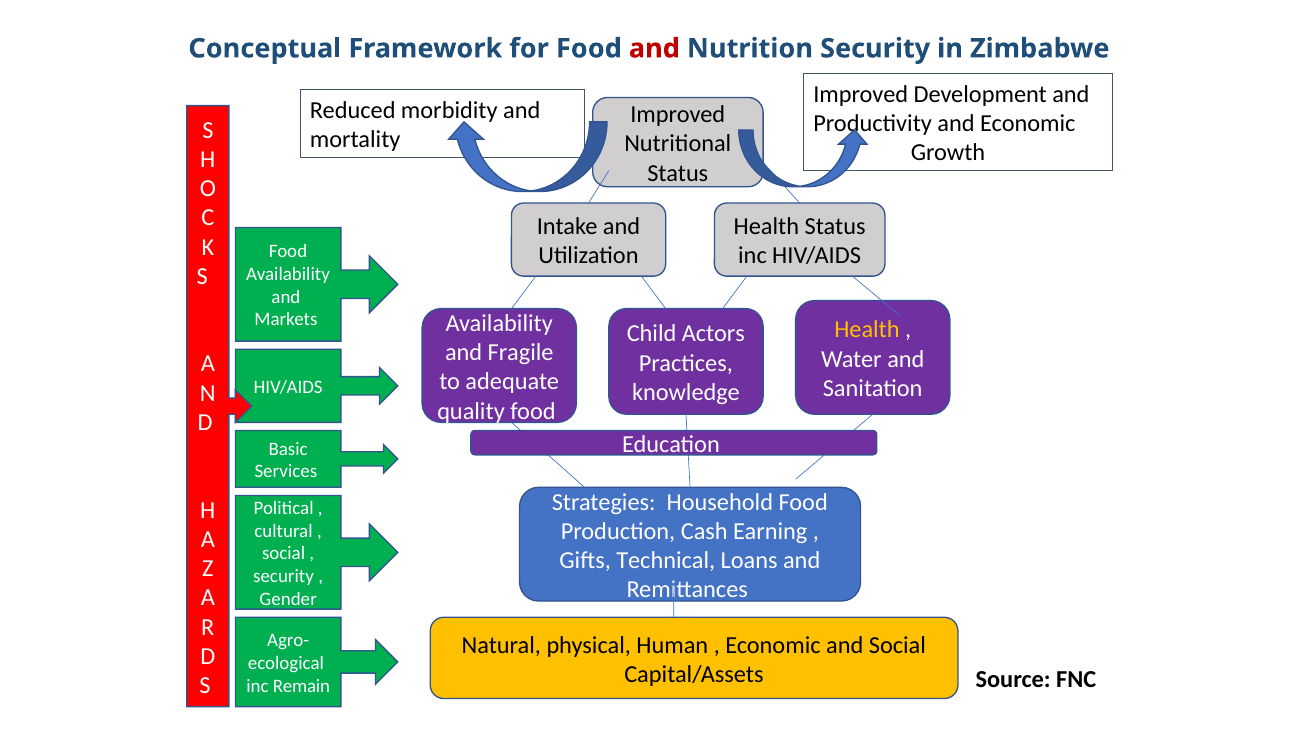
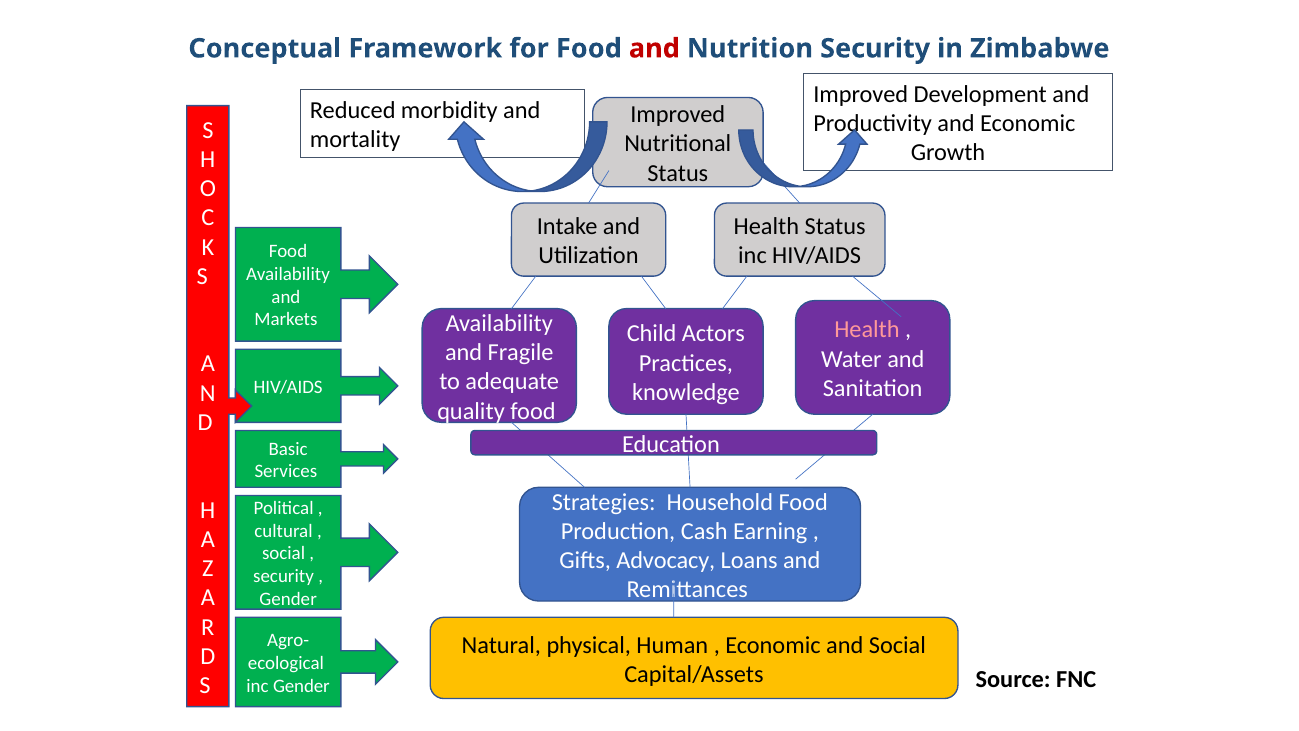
Health colour: yellow -> pink (867, 330)
Technical: Technical -> Advocacy (666, 560)
inc Remain: Remain -> Gender (301, 686)
